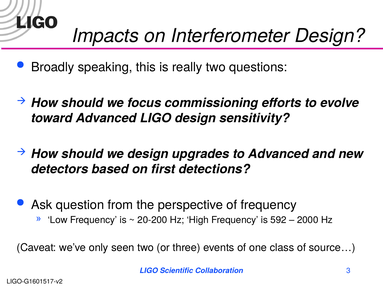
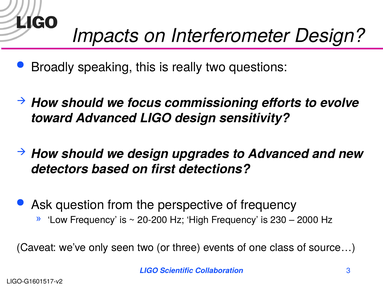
592: 592 -> 230 (278, 220)
